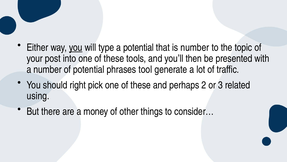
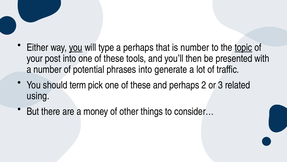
a potential: potential -> perhaps (138, 47)
topic underline: none -> present (243, 47)
phrases tool: tool -> into (145, 69)
right: right -> term (78, 85)
